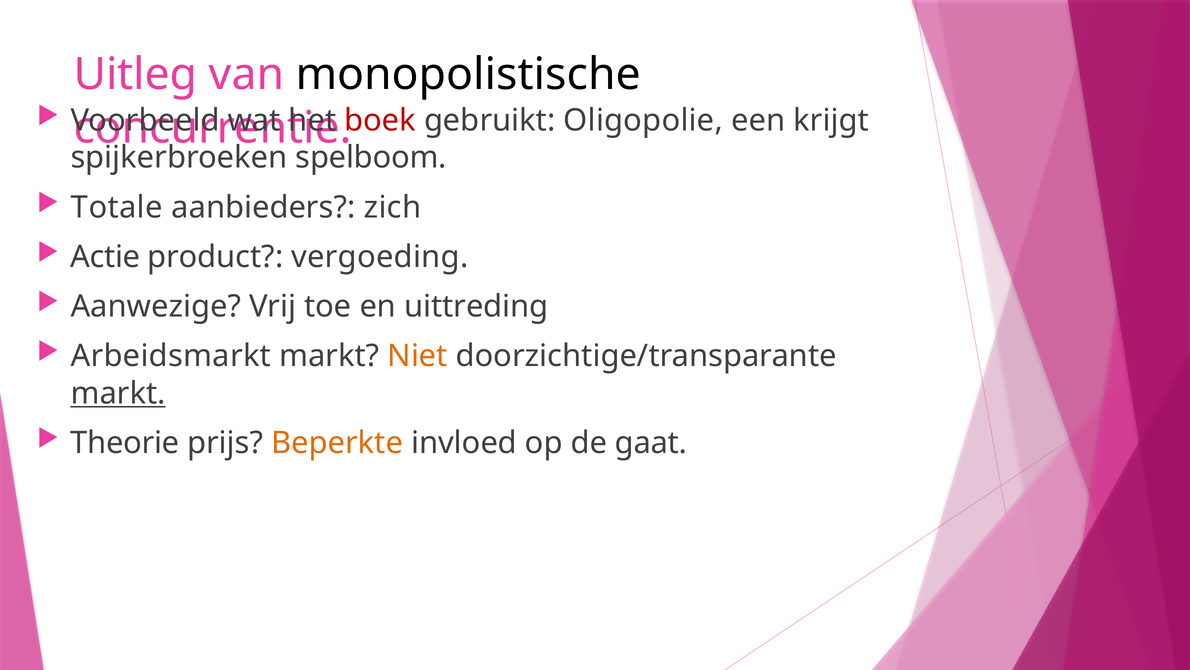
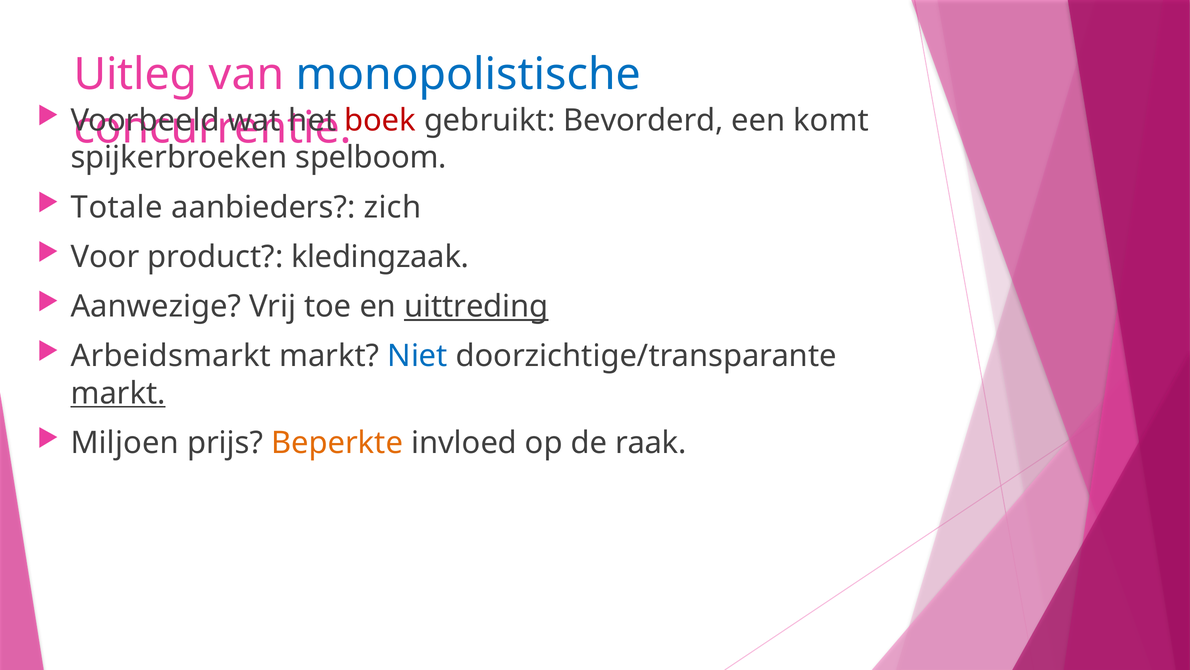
monopolistische colour: black -> blue (468, 74)
Oligopolie: Oligopolie -> Bevorderd (643, 120)
krijgt: krijgt -> komt (831, 120)
Actie: Actie -> Voor (105, 257)
vergoeding: vergoeding -> kledingzaak (380, 257)
uittreding underline: none -> present (476, 306)
Niet colour: orange -> blue (418, 356)
Theorie: Theorie -> Miljoen (125, 443)
gaat: gaat -> raak (651, 443)
